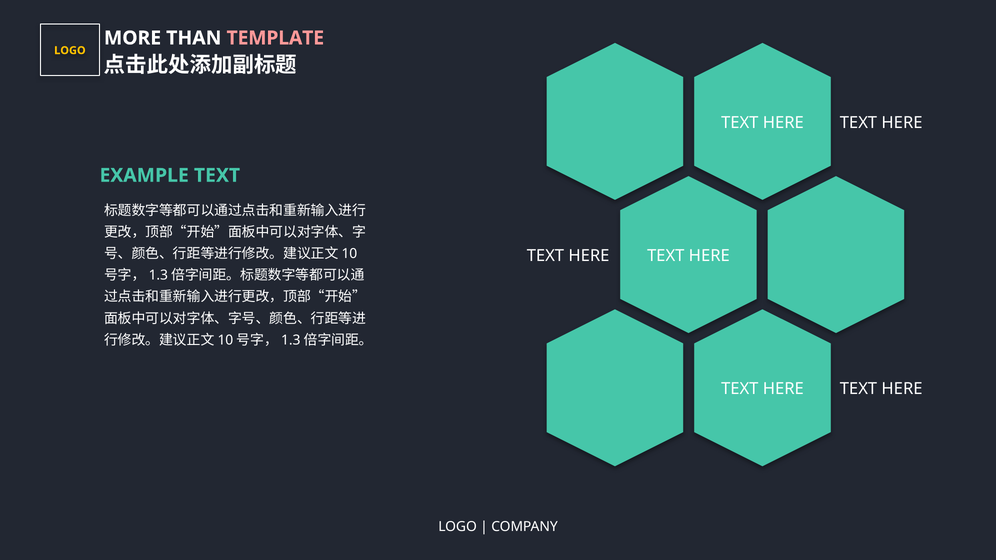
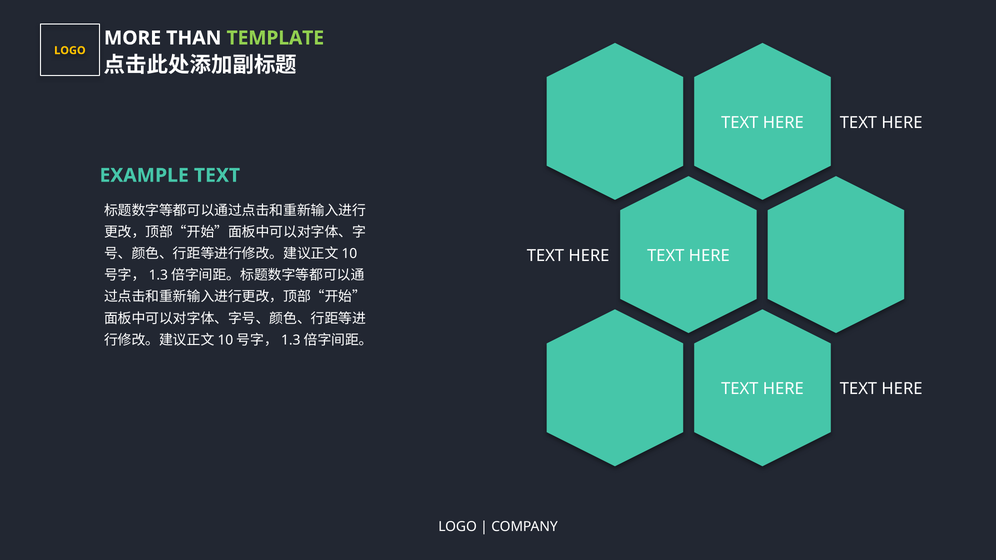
TEMPLATE colour: pink -> light green (275, 38)
